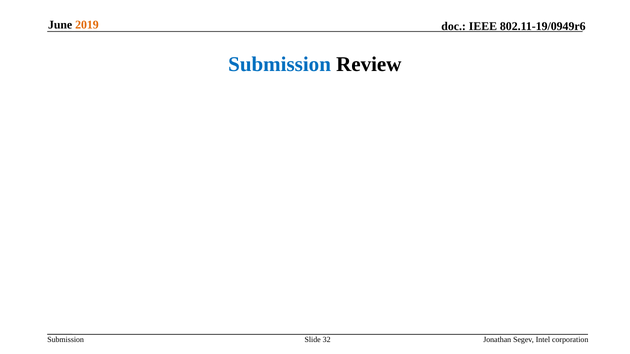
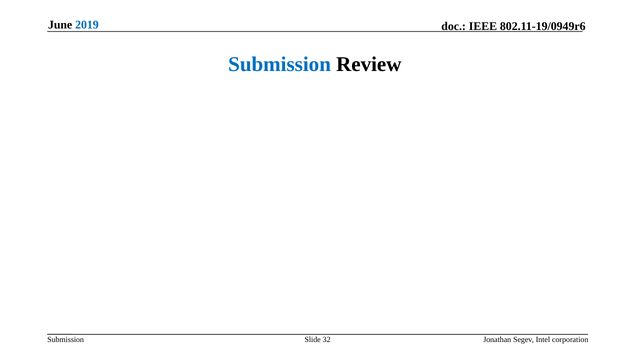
2019 colour: orange -> blue (87, 25)
